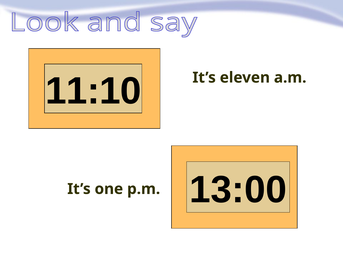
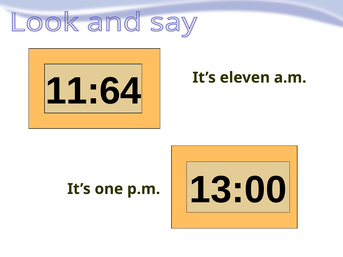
11:10: 11:10 -> 11:64 (93, 91)
